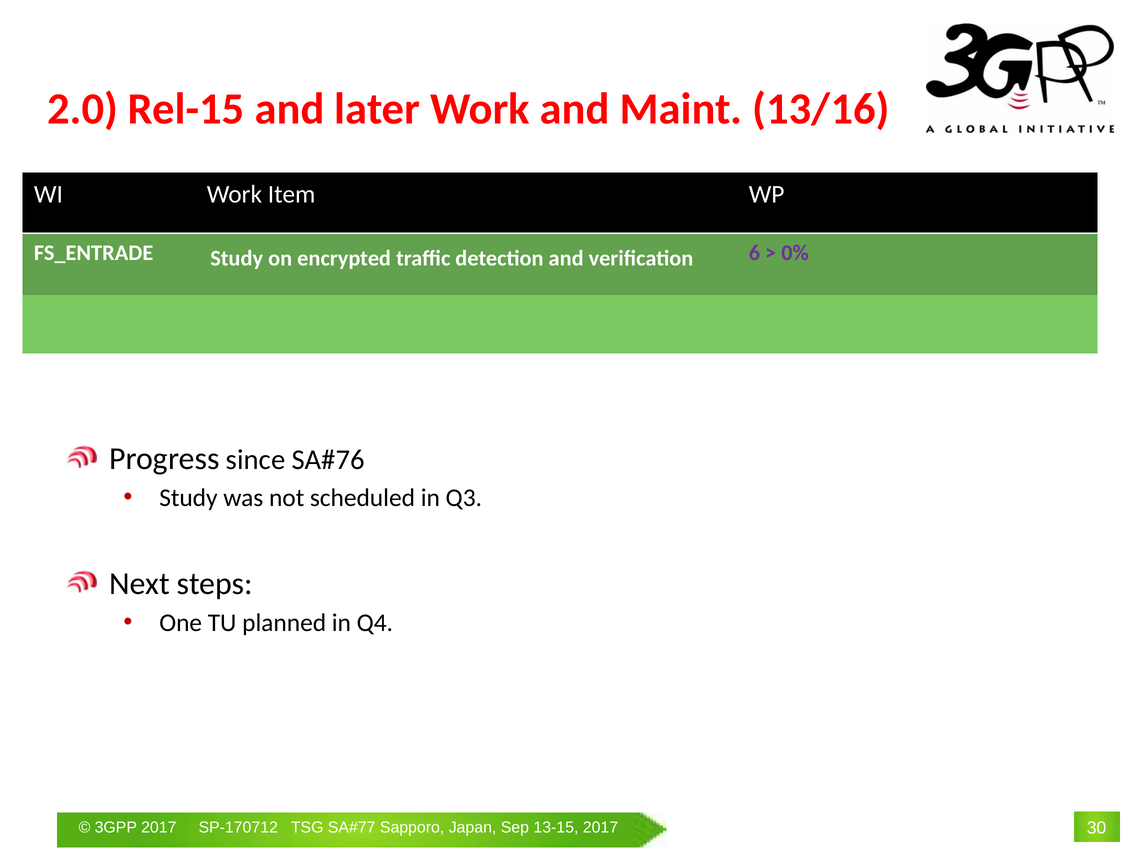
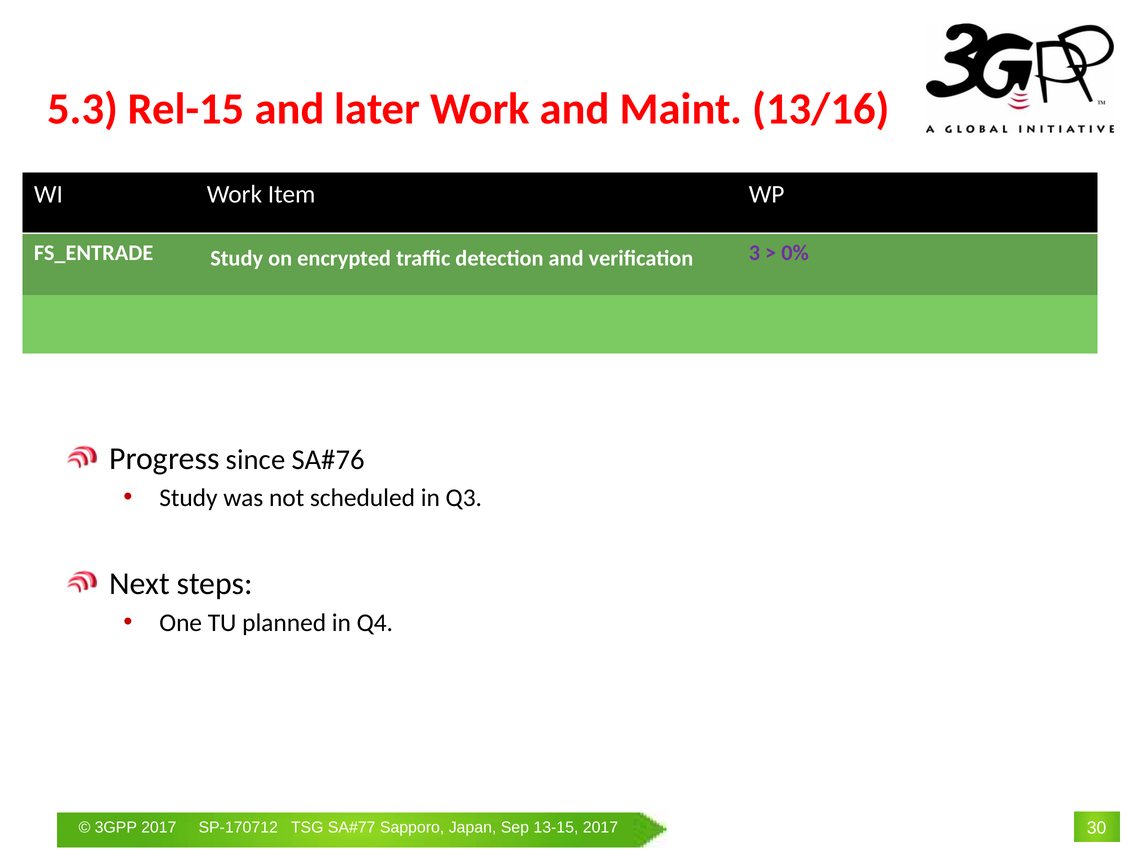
2.0: 2.0 -> 5.3 (83, 109)
6: 6 -> 3 (754, 253)
